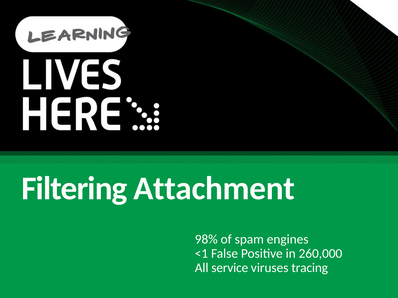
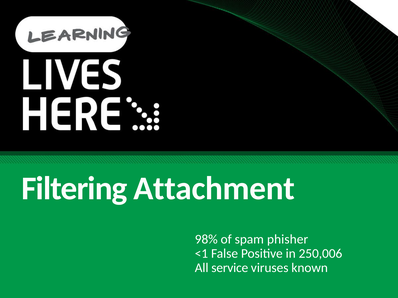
engines: engines -> phisher (288, 240)
260,000: 260,000 -> 250,006 (320, 254)
tracing: tracing -> known (310, 268)
